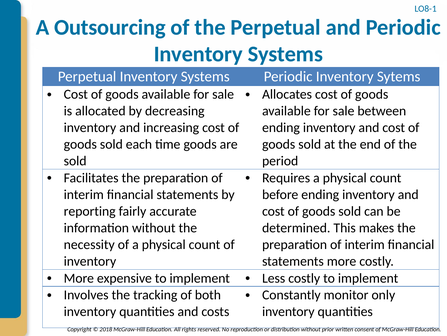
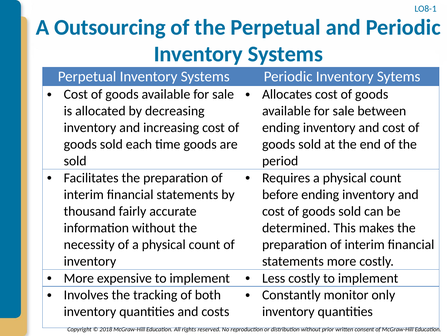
reporting: reporting -> thousand (90, 211)
